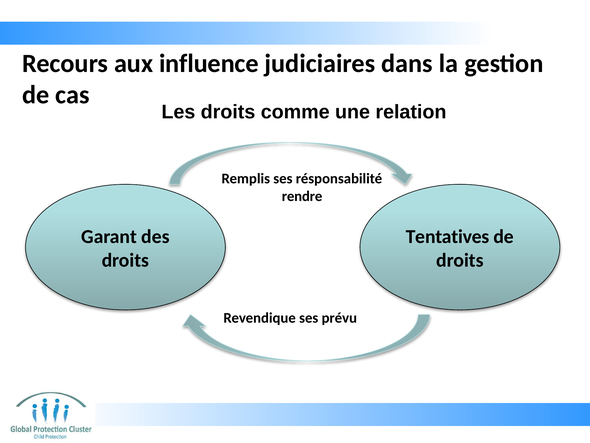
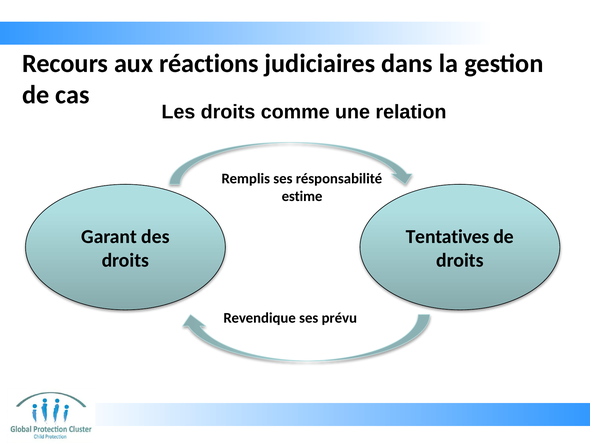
influence: influence -> réactions (209, 63)
rendre: rendre -> estime (302, 196)
